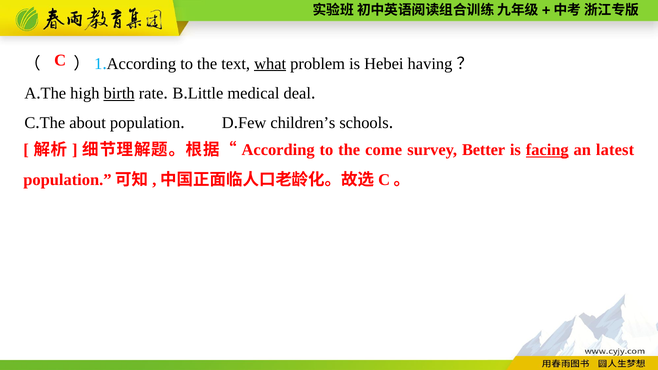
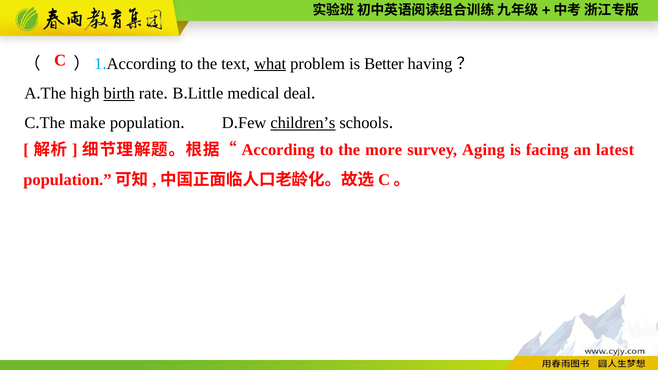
Hebei: Hebei -> Better (384, 64)
about: about -> make (88, 123)
children’s underline: none -> present (303, 123)
come: come -> more (384, 150)
Better: Better -> Aging (483, 150)
facing underline: present -> none (547, 150)
